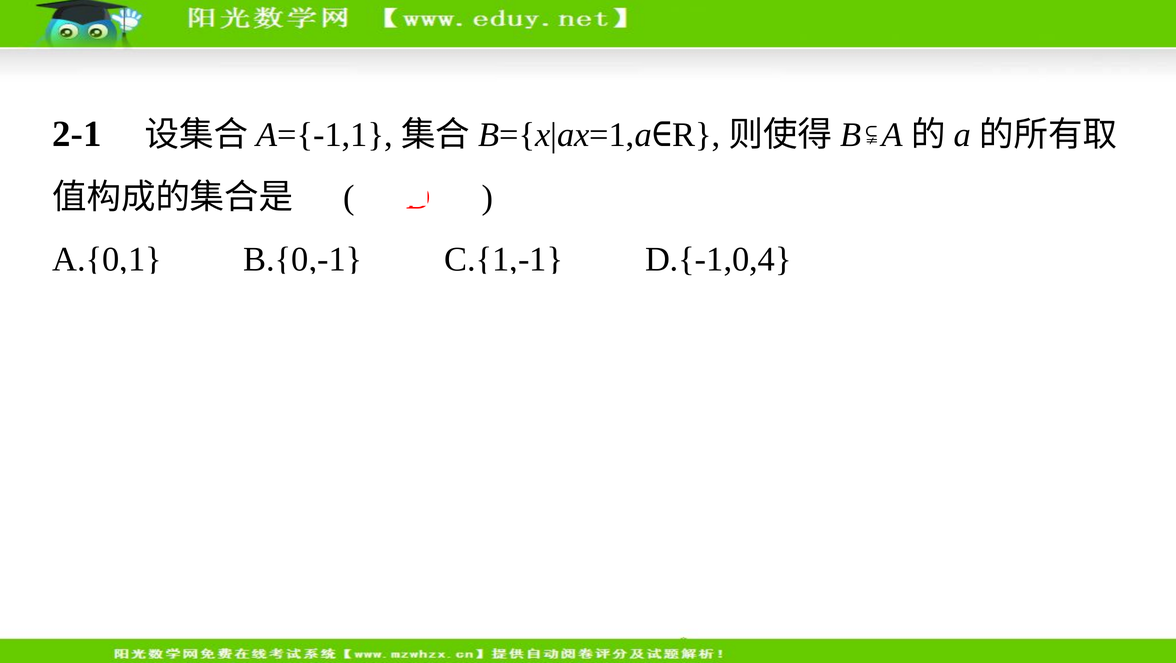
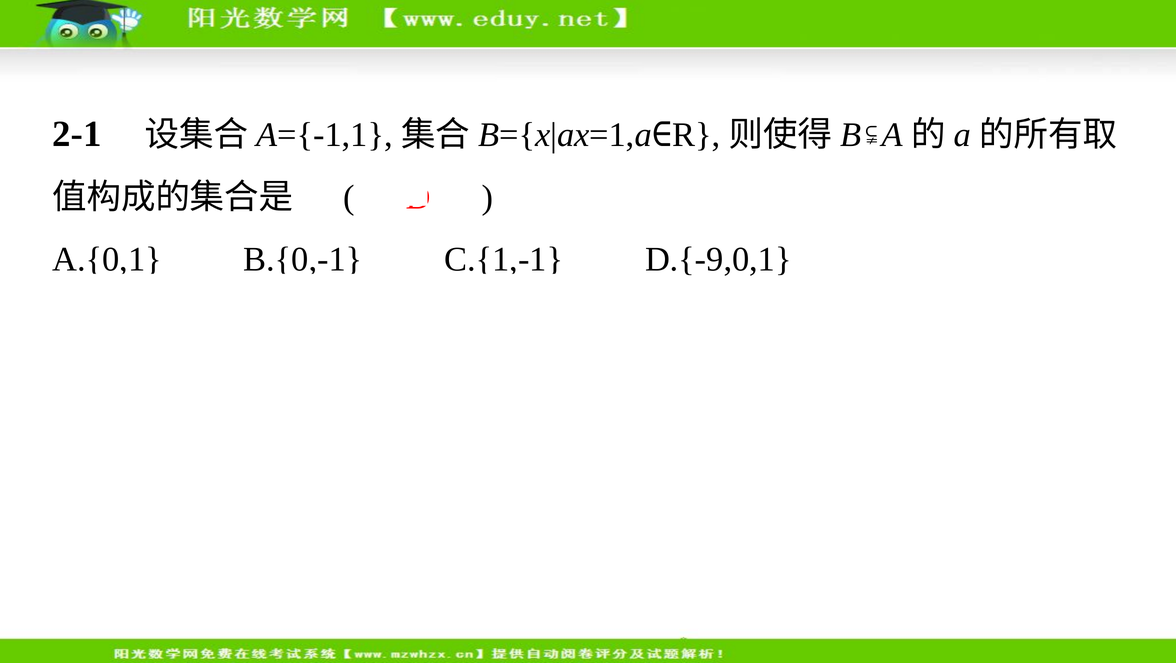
D.{-1,0,4: D.{-1,0,4 -> D.{-9,0,1 (718, 260)
